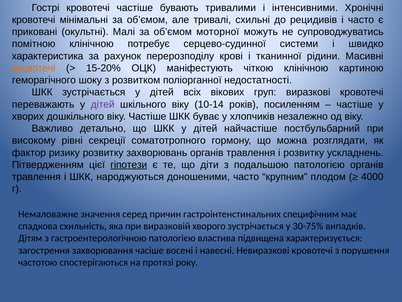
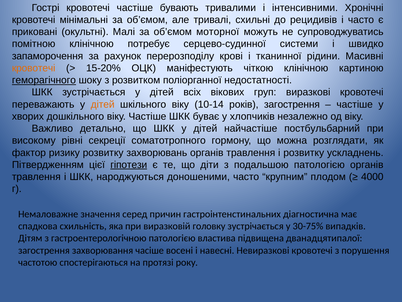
характеристика: характеристика -> запаморочення (48, 56)
геморагічного underline: none -> present (44, 80)
дітей colour: purple -> orange (103, 104)
років посиленням: посиленням -> загострення (292, 104)
специфiчним: специфiчним -> діагностична (311, 214)
хворого: хворого -> головку (209, 226)
характеризується: характеризується -> дванадцятипалої (324, 238)
